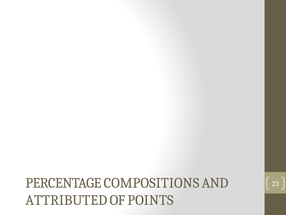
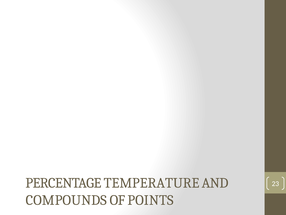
COMPOSITIONS: COMPOSITIONS -> TEMPERATURE (152, 183)
ATTRIBUTED: ATTRIBUTED -> COMPOUNDS (66, 200)
